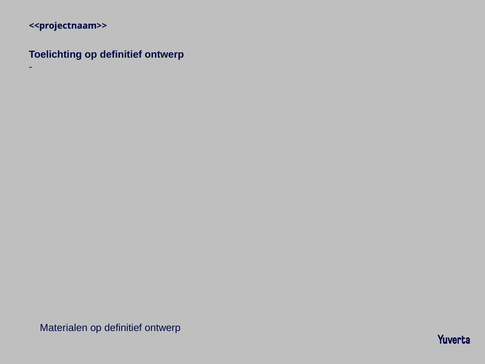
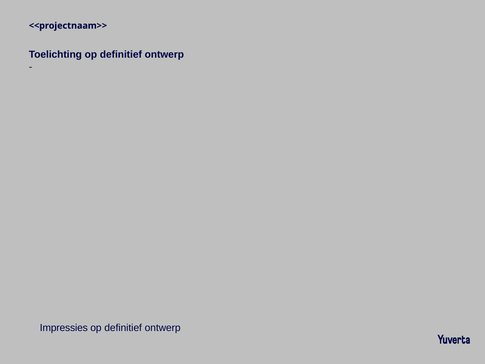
Materialen: Materialen -> Impressies (64, 327)
